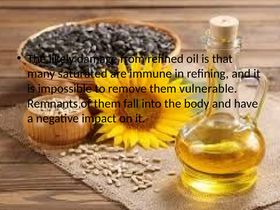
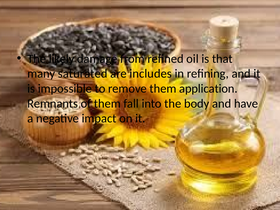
immune: immune -> includes (151, 74)
vulnerable: vulnerable -> application (208, 89)
